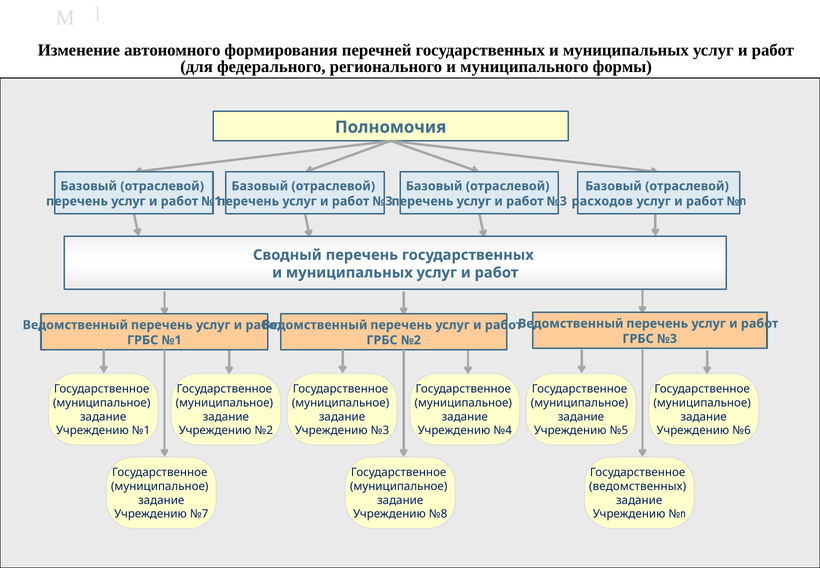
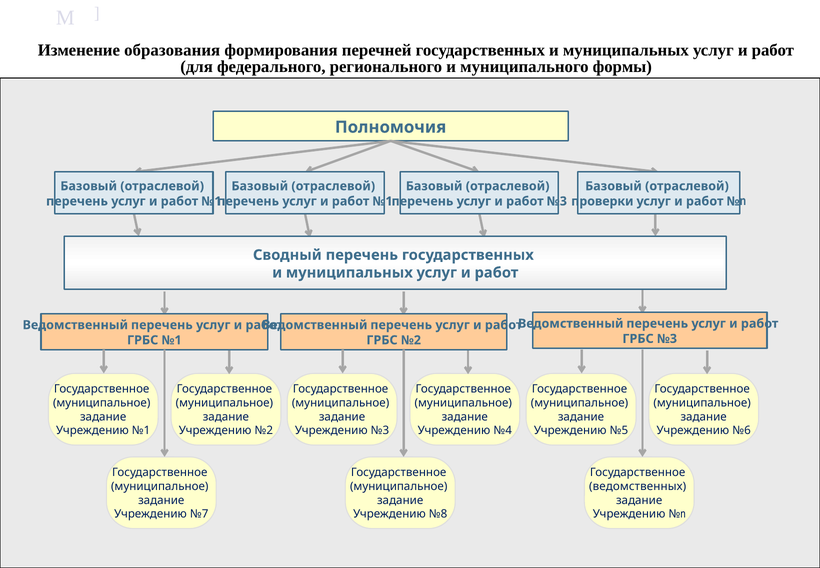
автономного: автономного -> образования (172, 50)
№3: №3 -> №1 (383, 201)
расходов: расходов -> проверки (602, 201)
